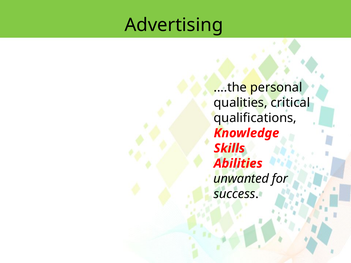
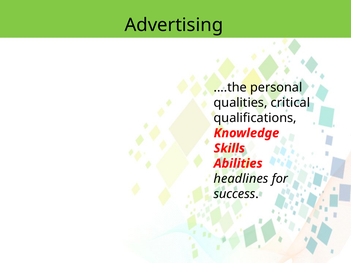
unwanted: unwanted -> headlines (241, 179)
